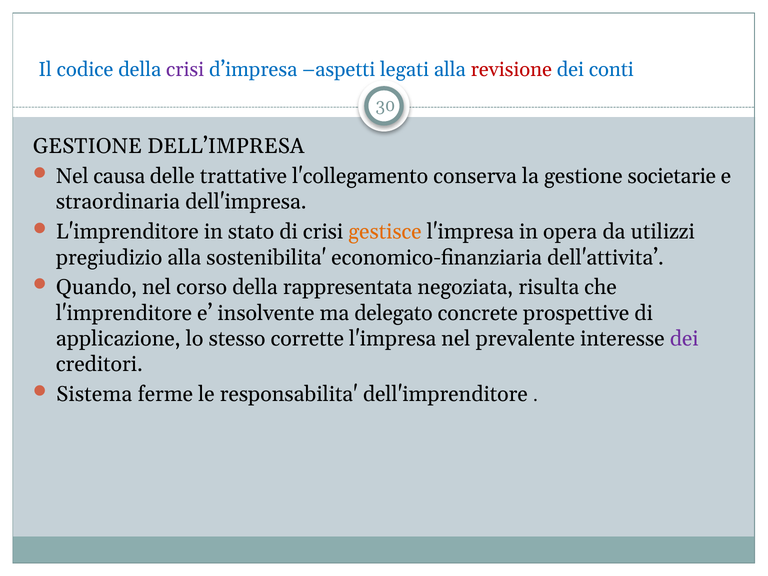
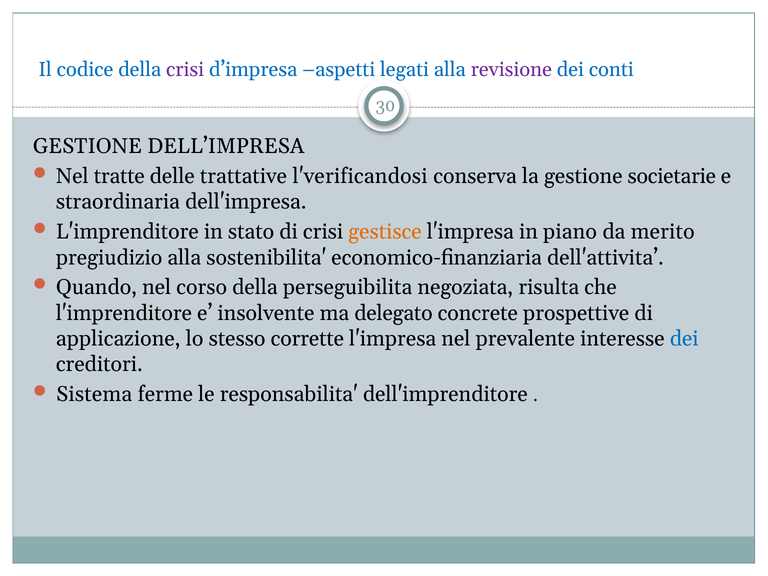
revisione colour: red -> purple (511, 69)
causa: causa -> tratte (119, 176)
l'collegamento: l'collegamento -> l'verificandosi (360, 176)
opera: opera -> piano (570, 232)
utilizzi: utilizzi -> merito (663, 232)
rappresentata: rappresentata -> perseguibilita (348, 287)
dei colour: purple -> blue (684, 339)
